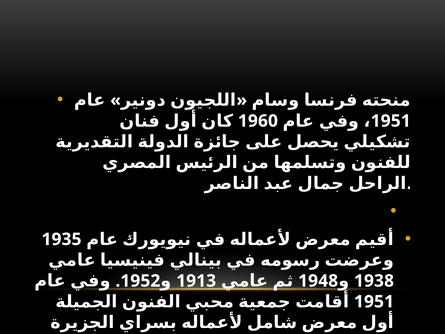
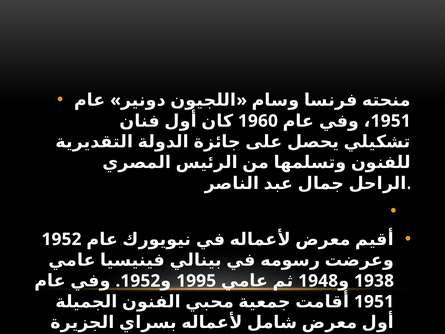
1935: 1935 -> 1952 (61, 239)
1913: 1913 -> 1995 (196, 281)
